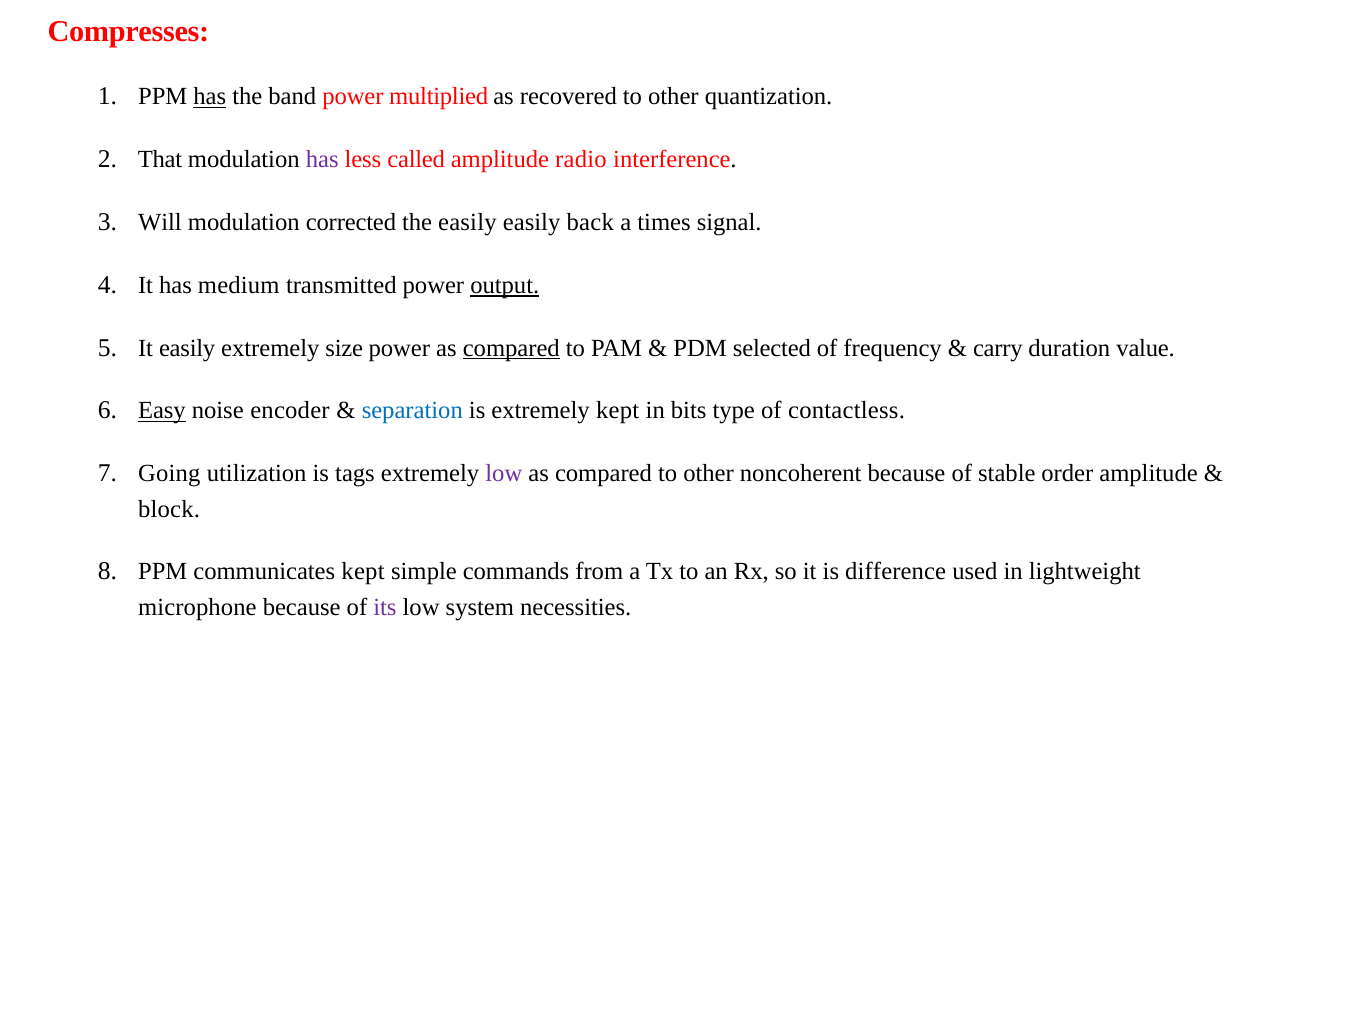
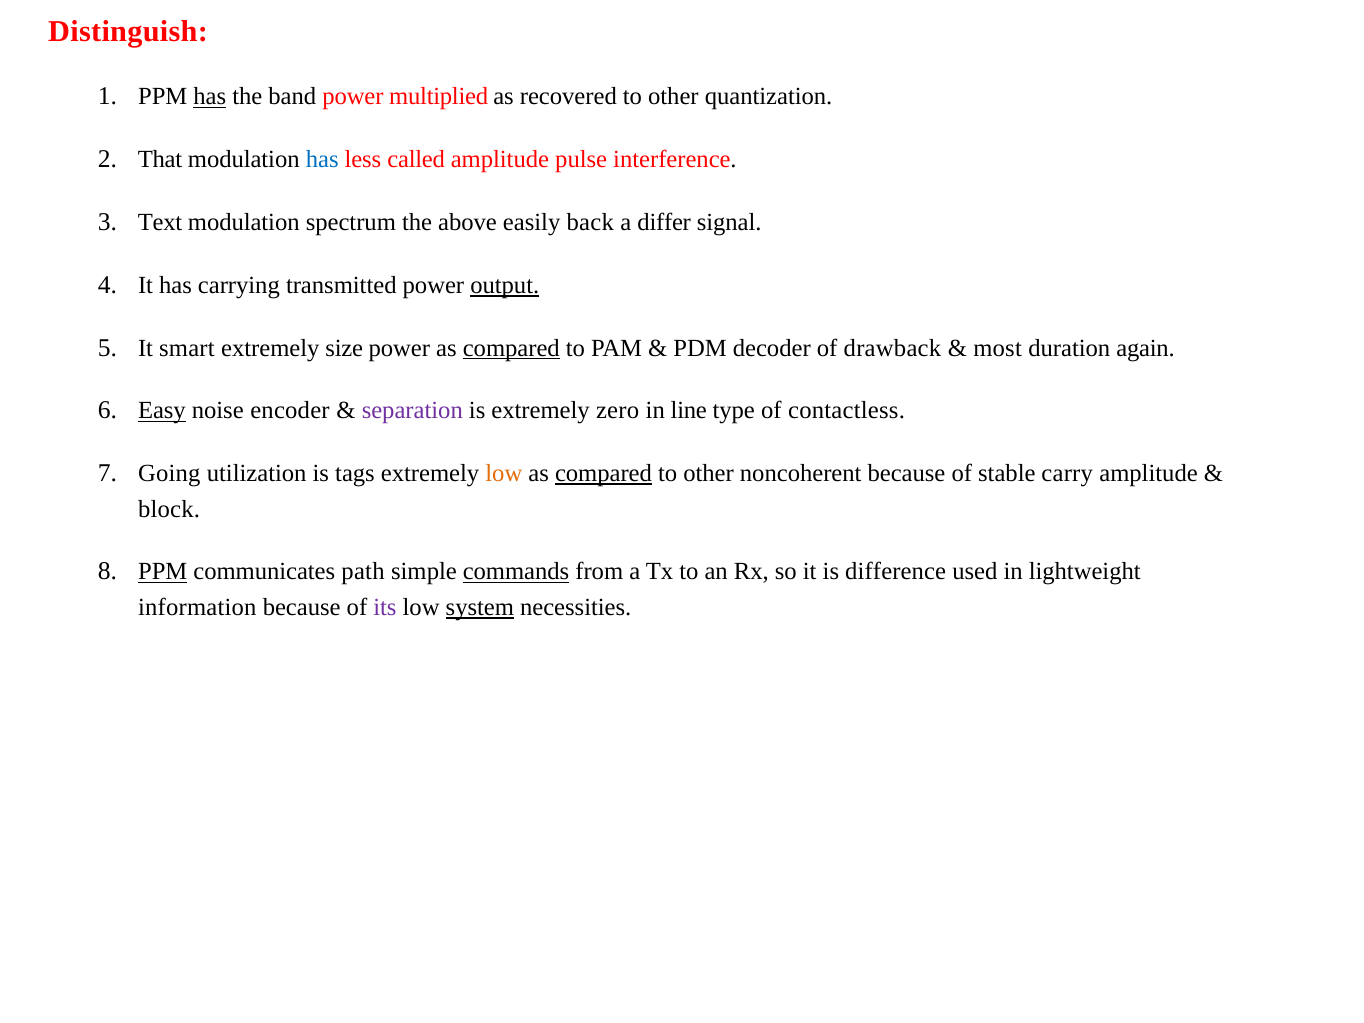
Compresses: Compresses -> Distinguish (128, 31)
has colour: purple -> blue (322, 160)
radio: radio -> pulse (581, 160)
Will: Will -> Text (160, 222)
corrected: corrected -> spectrum (351, 222)
the easily: easily -> above (468, 222)
times: times -> differ (664, 222)
medium: medium -> carrying (239, 285)
It easily: easily -> smart (187, 348)
selected: selected -> decoder (772, 348)
frequency: frequency -> drawback (892, 348)
carry: carry -> most (998, 348)
value: value -> again (1146, 348)
separation colour: blue -> purple (412, 411)
extremely kept: kept -> zero (618, 411)
bits: bits -> line (689, 411)
low colour: purple -> orange (504, 474)
compared underline: none -> present (603, 474)
order: order -> carry (1067, 474)
PPM underline: none -> present (163, 572)
communicates kept: kept -> path (363, 572)
commands underline: none -> present (516, 572)
microphone: microphone -> information (197, 607)
system underline: none -> present (480, 607)
